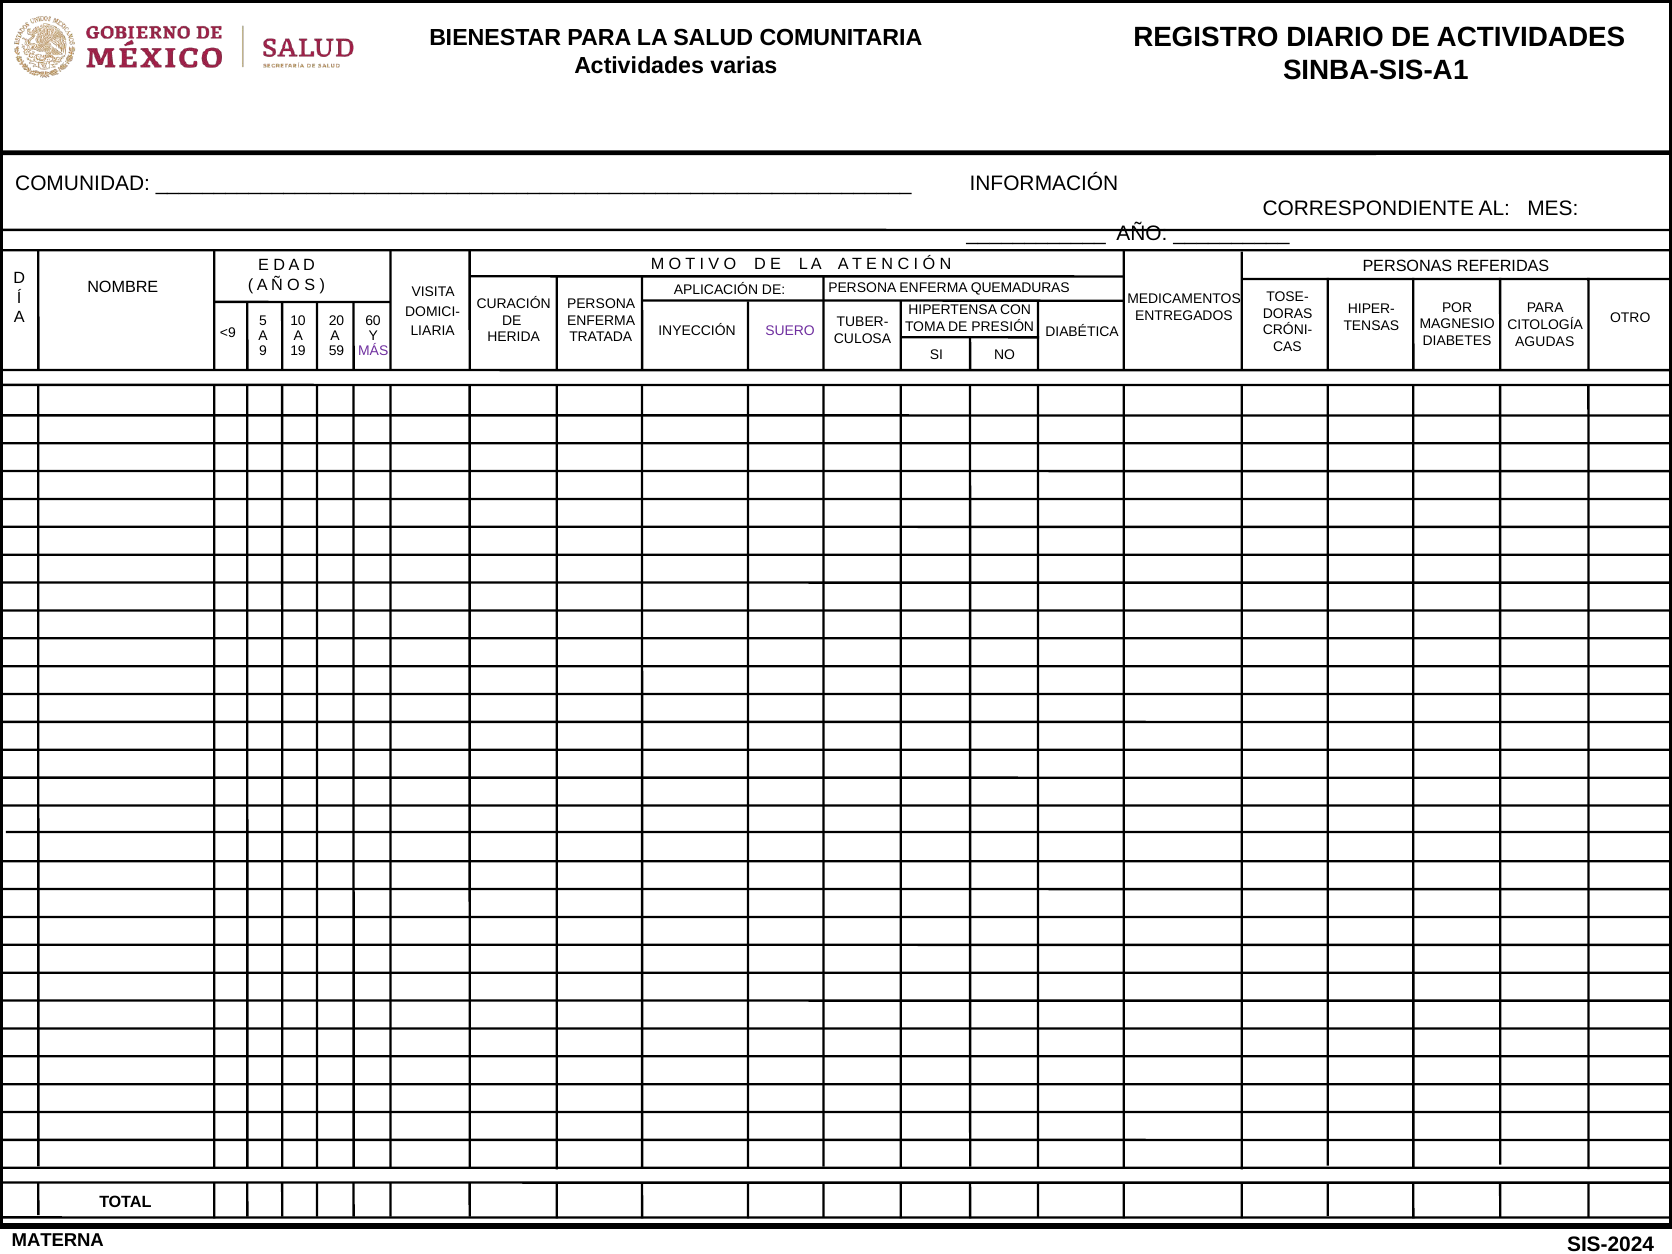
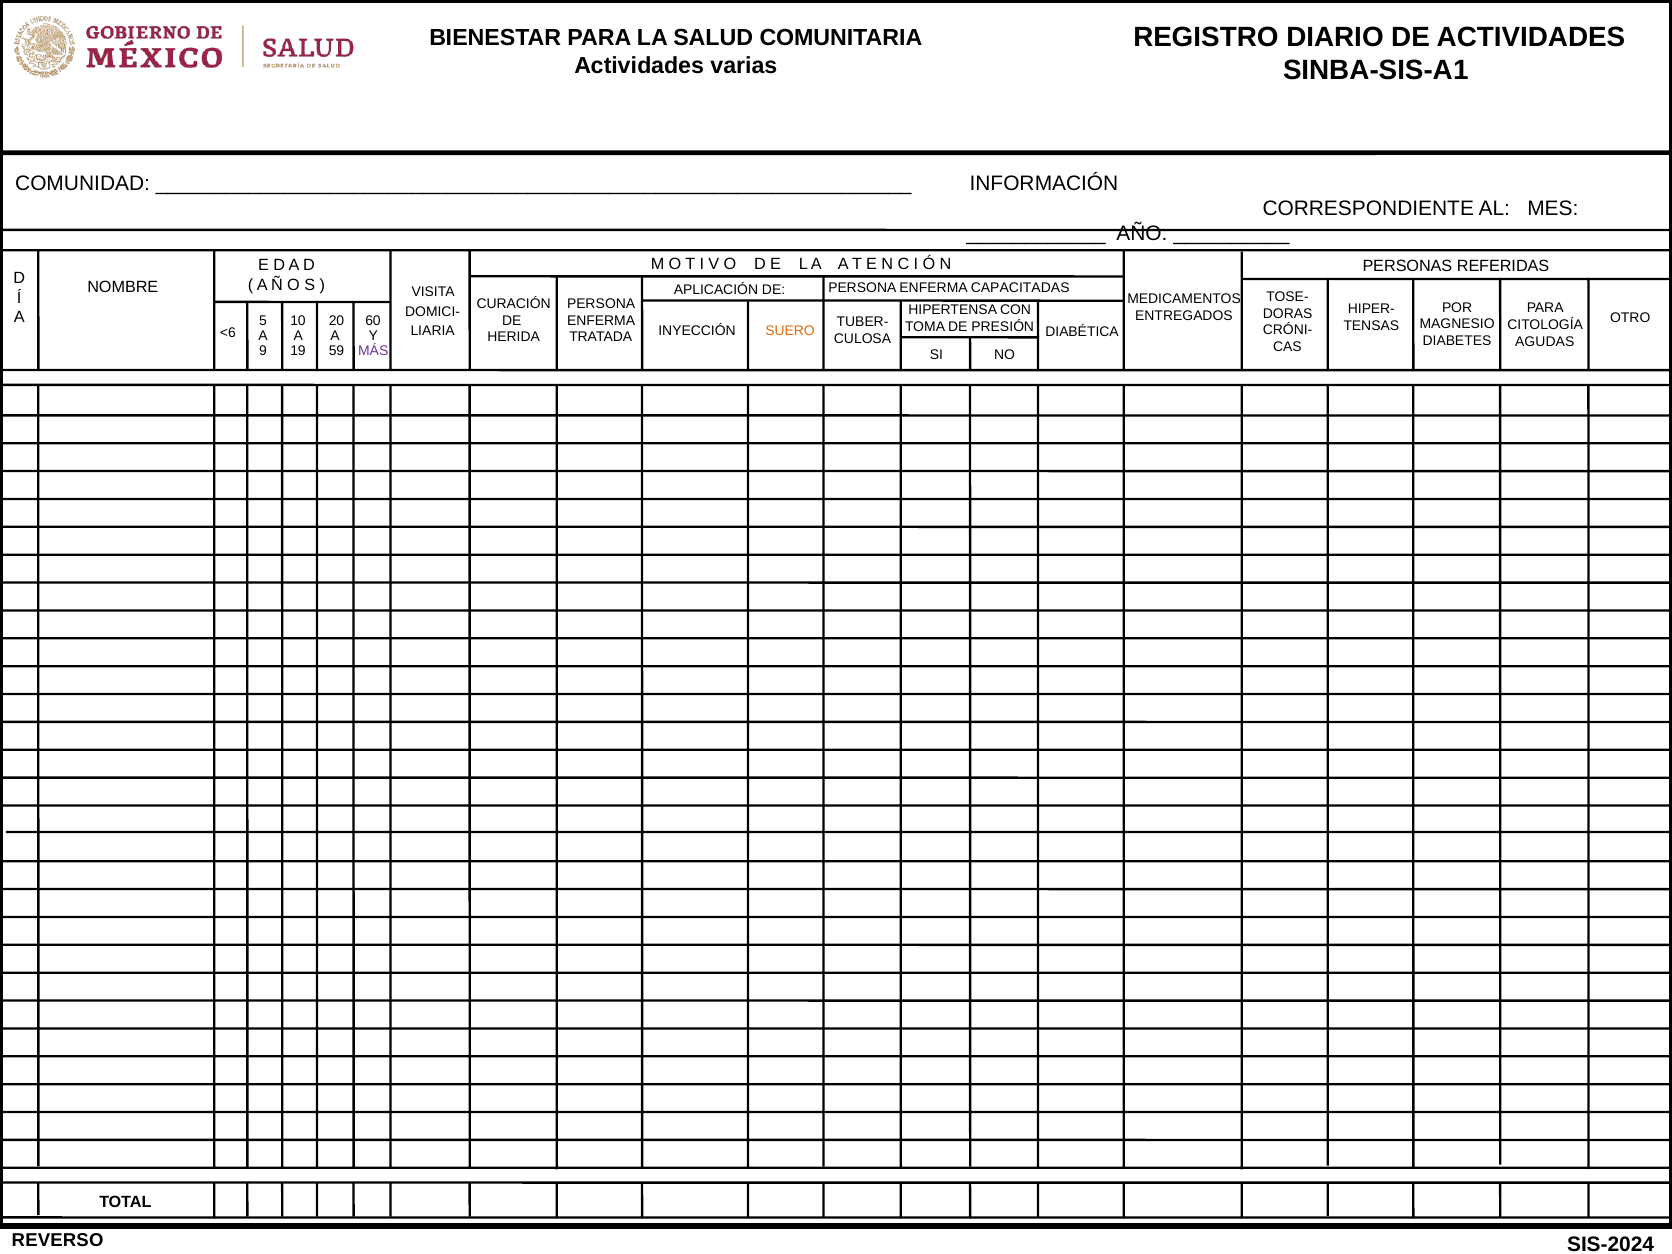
QUEMADURAS: QUEMADURAS -> CAPACITADAS (1020, 287)
<9: <9 -> <6 (228, 333)
SUERO colour: purple -> orange (790, 331)
MATERNA: MATERNA -> REVERSO (58, 1241)
